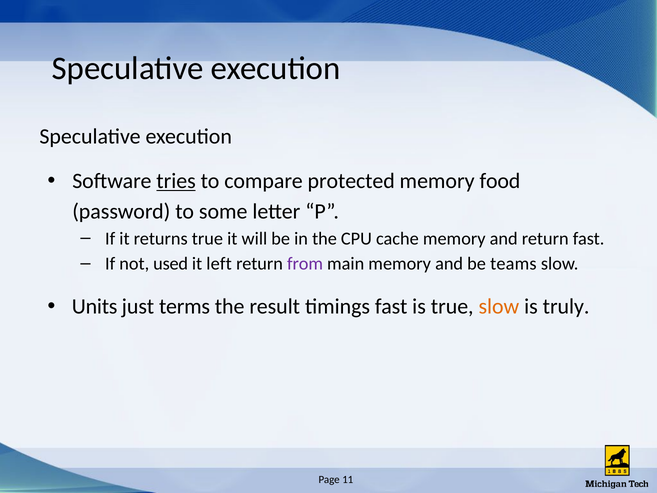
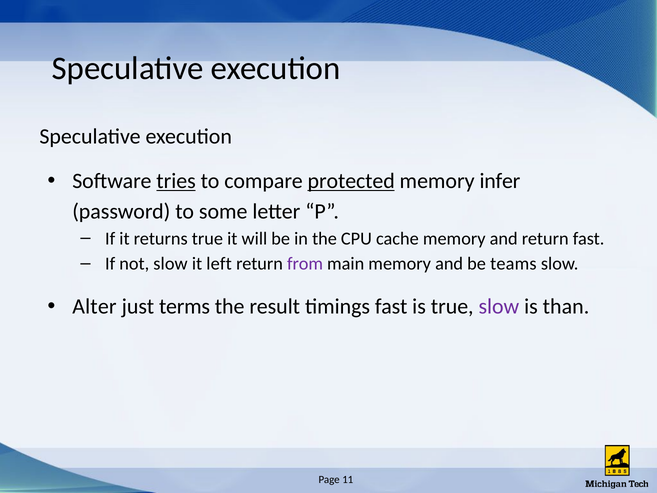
protected underline: none -> present (351, 181)
food: food -> infer (500, 181)
not used: used -> slow (171, 264)
Units: Units -> Alter (94, 306)
slow colour: orange -> purple (499, 306)
truly: truly -> than (566, 306)
